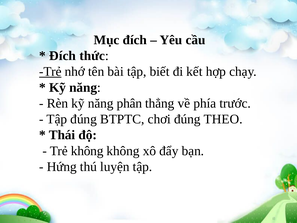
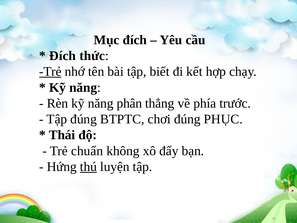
THEO: THEO -> PHỤC (223, 119)
Trẻ không: không -> chuẩn (87, 151)
thú underline: none -> present (88, 167)
